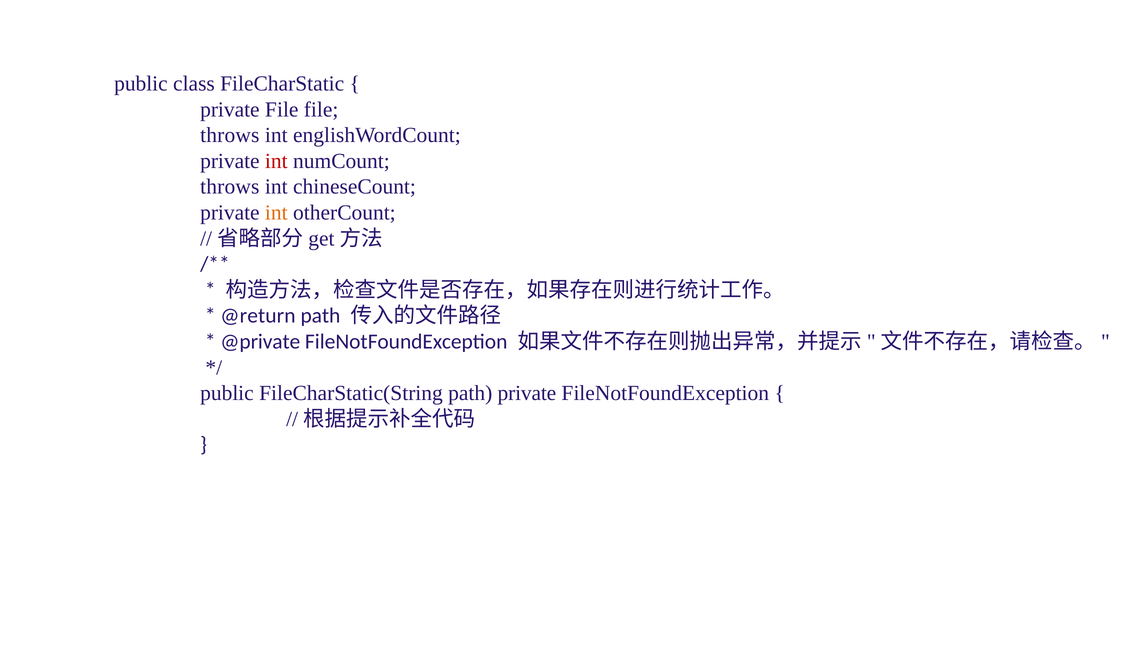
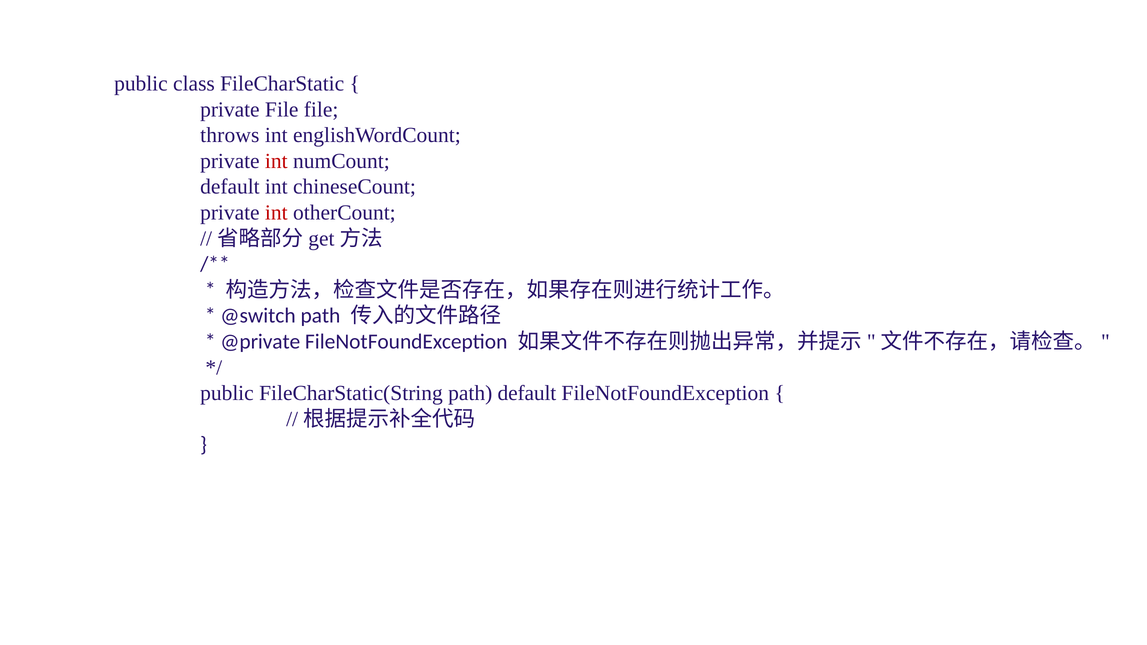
throws: throws -> default (230, 187)
int colour: orange -> red (276, 213)
@return: @return -> @switch (258, 316)
path private: private -> default (527, 393)
